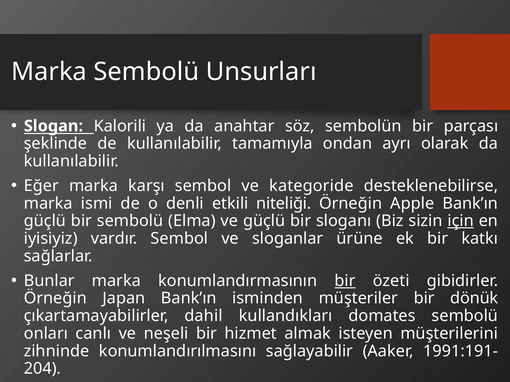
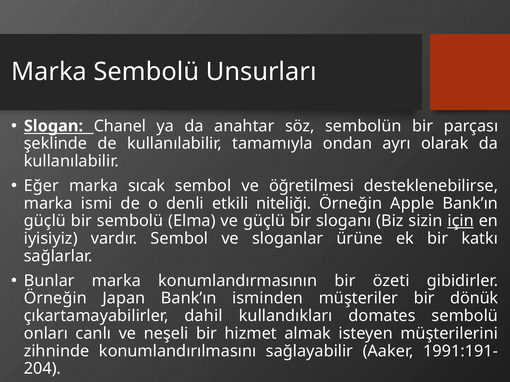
Kalorili: Kalorili -> Chanel (120, 126)
karşı: karşı -> sıcak (147, 186)
kategoride: kategoride -> öğretilmesi (312, 186)
bir underline: present -> none (345, 281)
